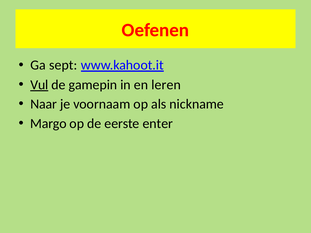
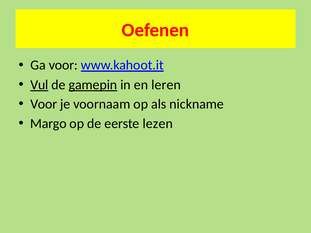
Ga sept: sept -> voor (63, 65)
gamepin underline: none -> present (93, 85)
Naar: Naar -> Voor (44, 104)
enter: enter -> lezen (158, 124)
